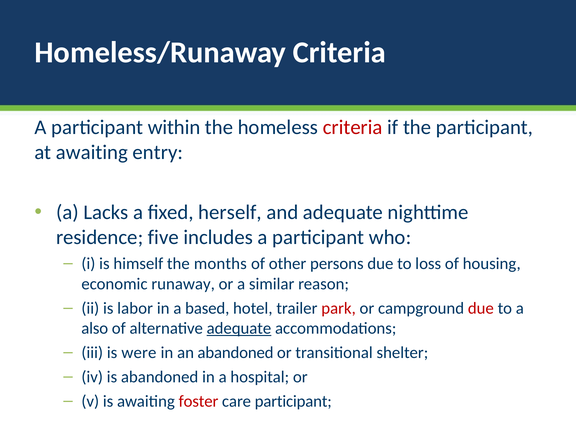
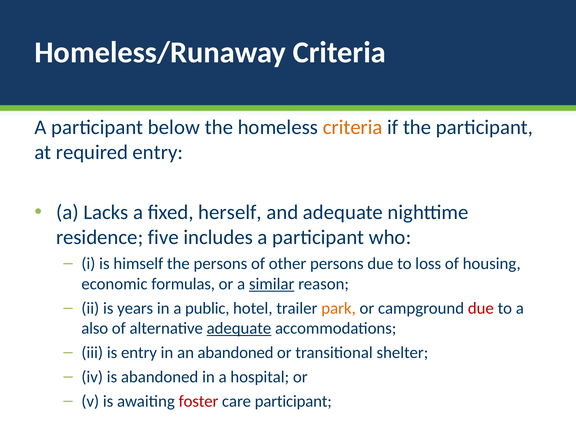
within: within -> below (174, 127)
criteria colour: red -> orange (353, 127)
at awaiting: awaiting -> required (92, 152)
the months: months -> persons (220, 264)
runaway: runaway -> formulas (183, 284)
similar underline: none -> present (272, 284)
labor: labor -> years (135, 308)
based: based -> public (207, 308)
park colour: red -> orange (339, 308)
is were: were -> entry (139, 353)
